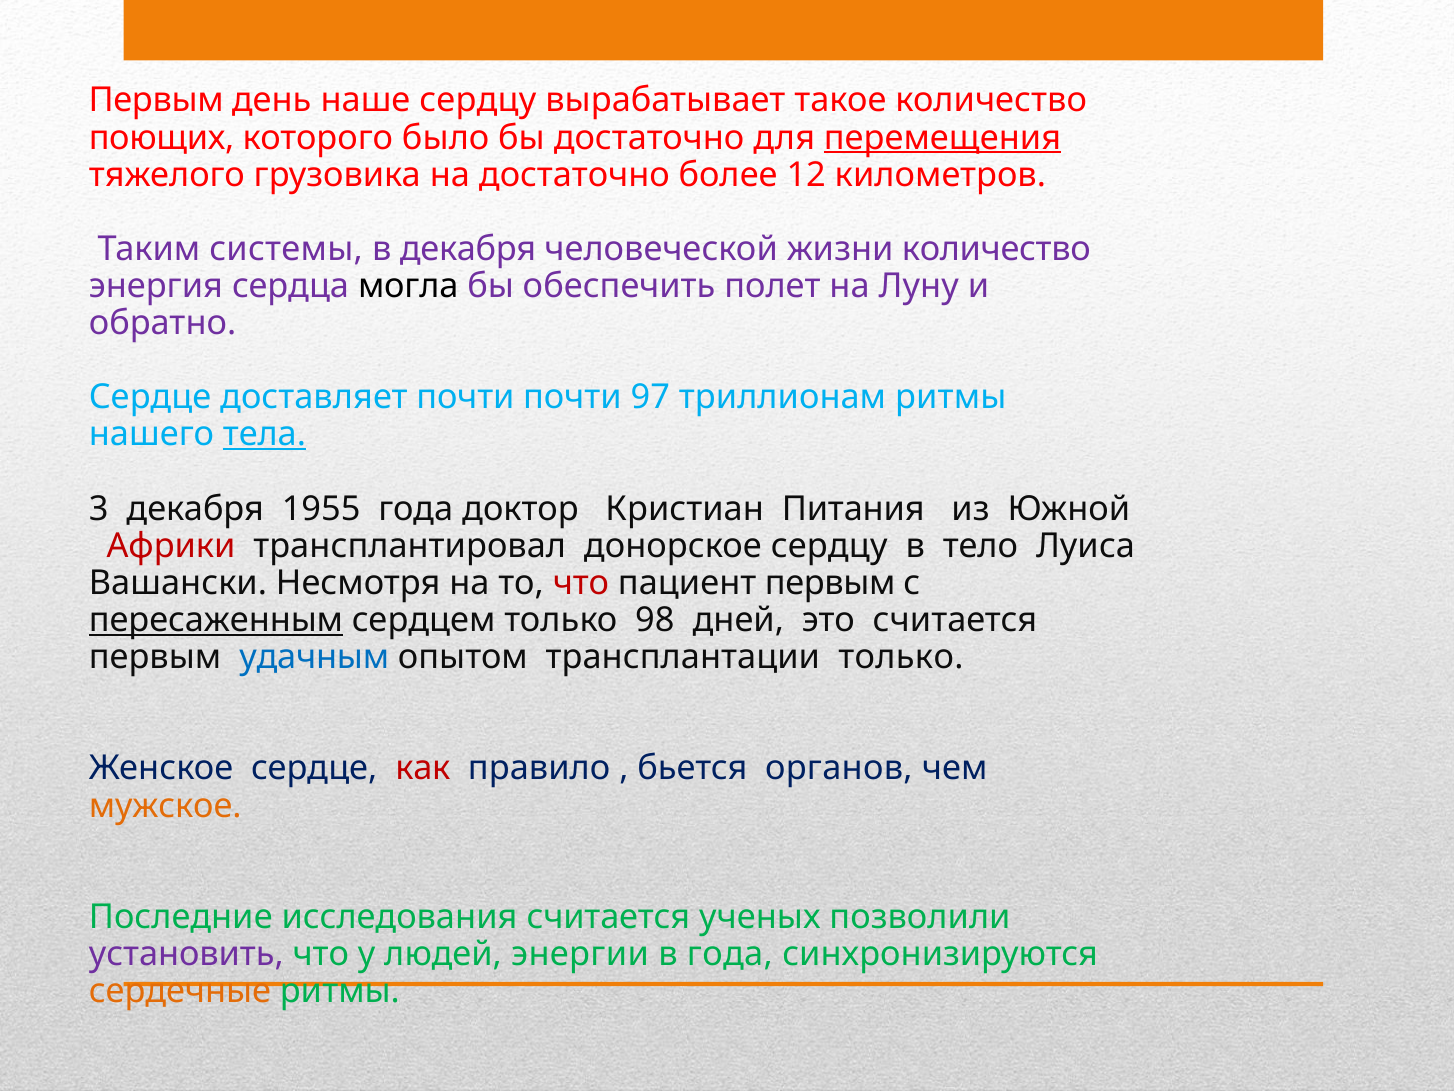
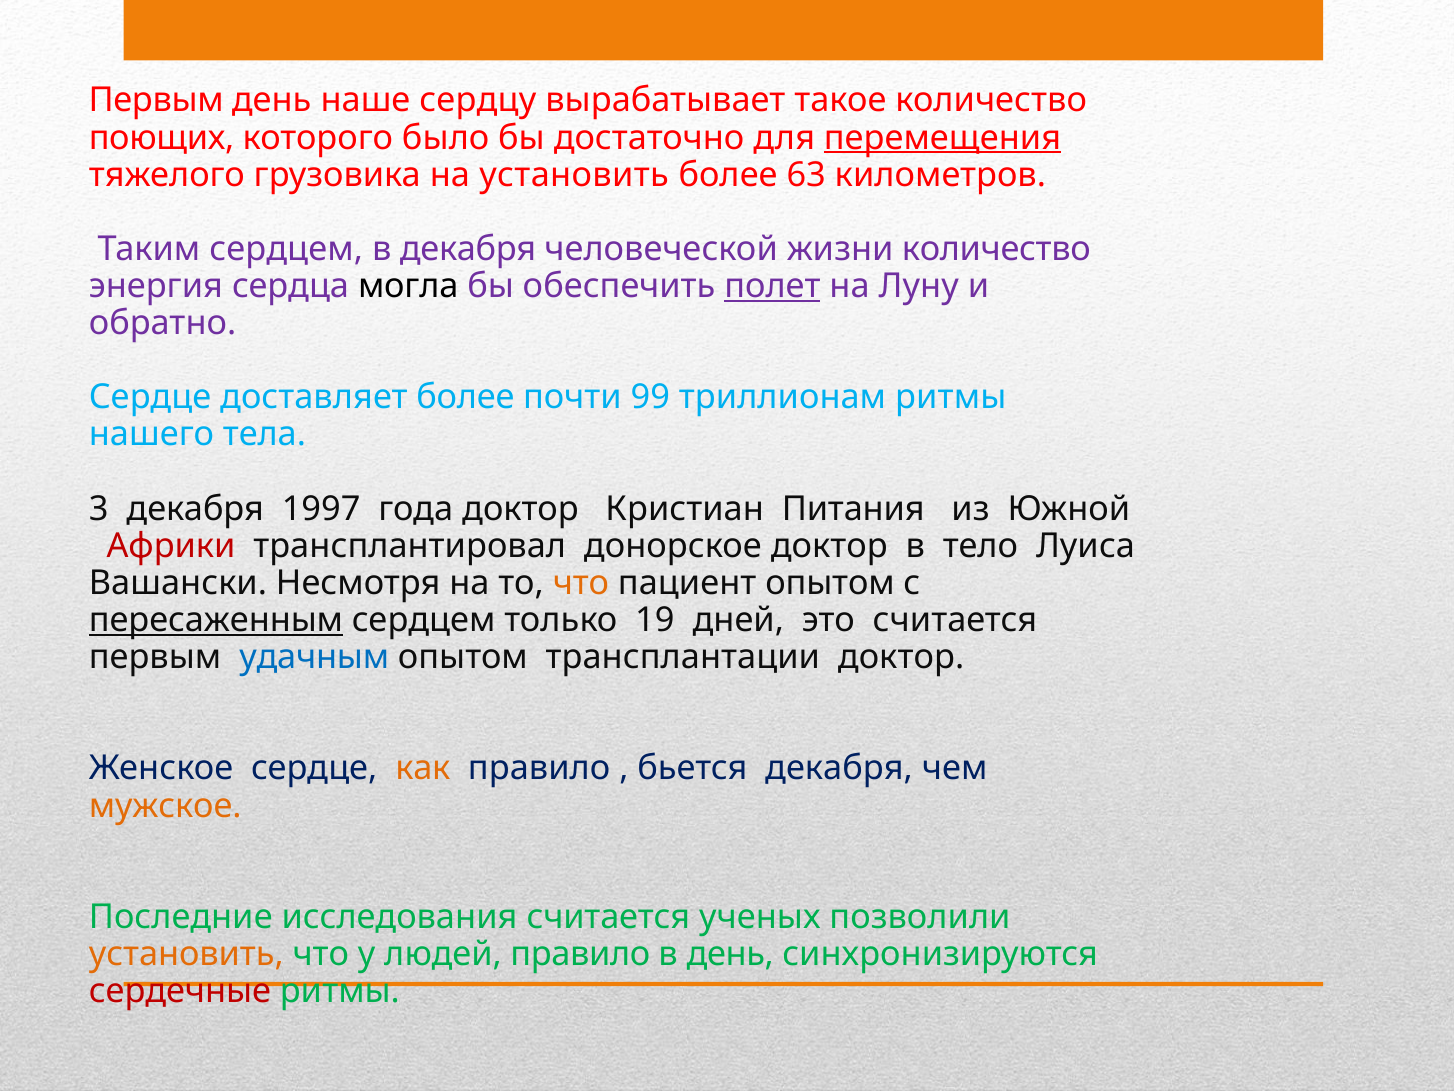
на достаточно: достаточно -> установить (574, 175)
12: 12 -> 63 (806, 175)
Таким системы: системы -> сердцем (286, 249)
полет underline: none -> present (772, 286)
доставляет почти: почти -> более (465, 397)
97: 97 -> 99 (650, 397)
тела underline: present -> none (264, 434)
1955: 1955 -> 1997 (321, 509)
донорское сердцу: сердцу -> доктор (829, 546)
что colour: red -> orange (581, 583)
пациент первым: первым -> опытом (830, 583)
98: 98 -> 19 (655, 620)
трансплантации только: только -> доктор (901, 657)
как colour: red -> orange (423, 768)
бьется органов: органов -> декабря (839, 768)
установить colour: purple -> orange (186, 954)
людей энергии: энергии -> правило (580, 954)
в года: года -> день (730, 954)
сердечные colour: orange -> red (180, 991)
